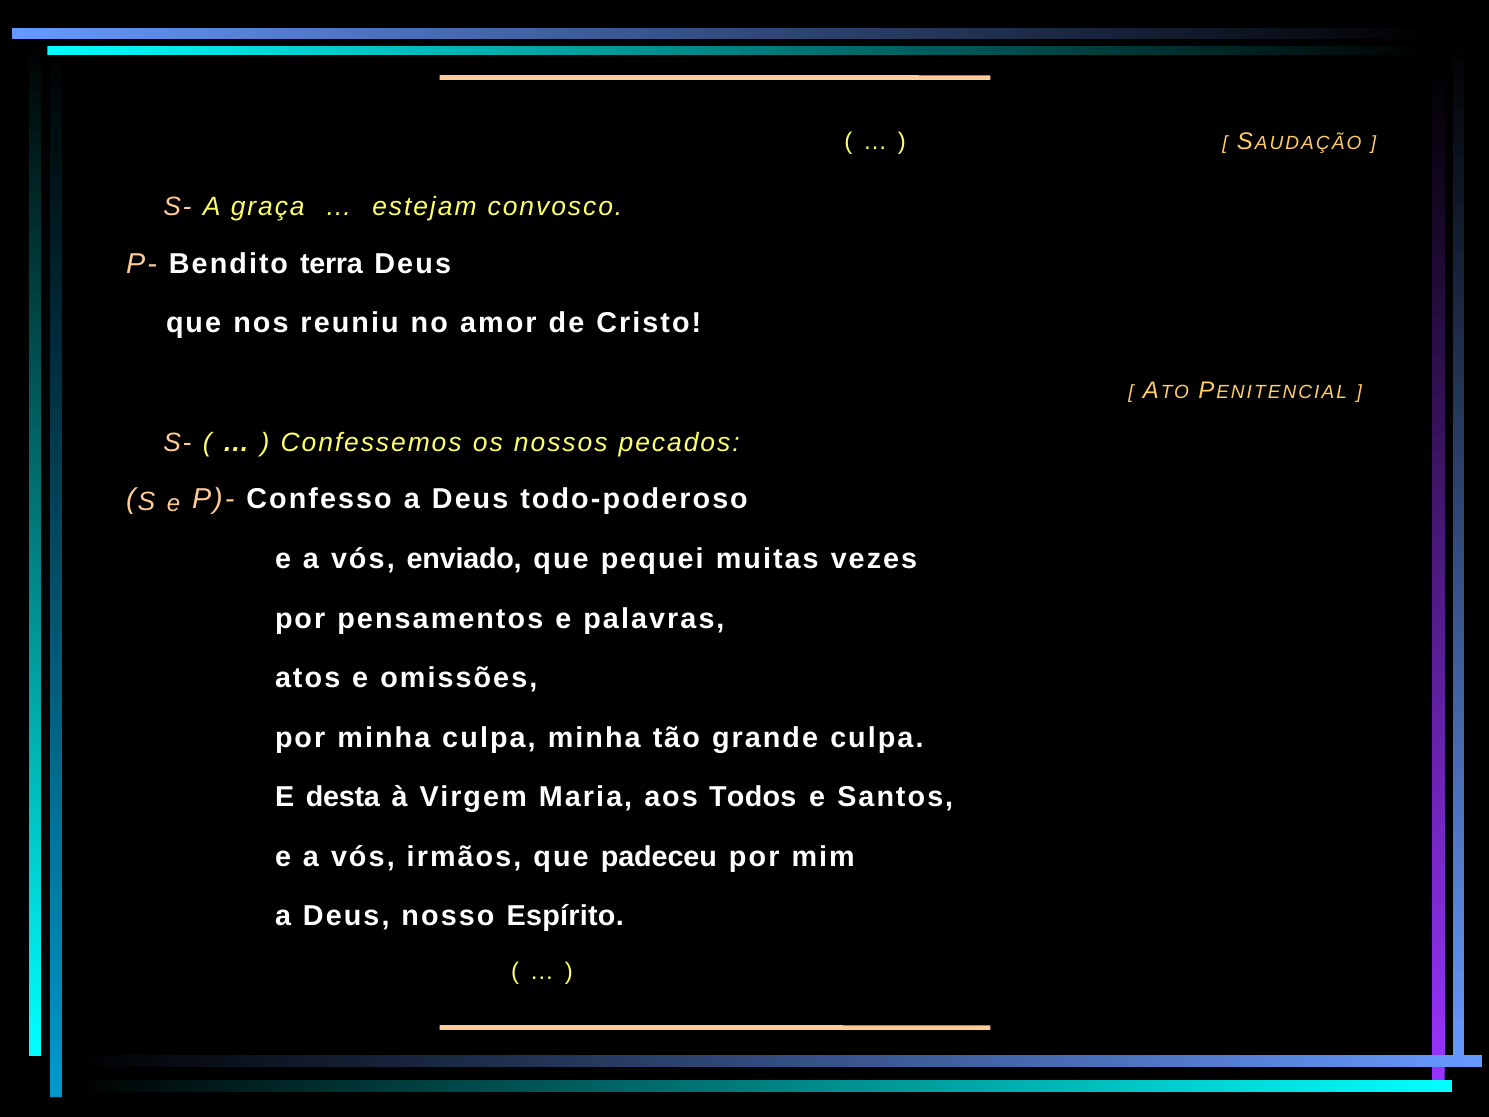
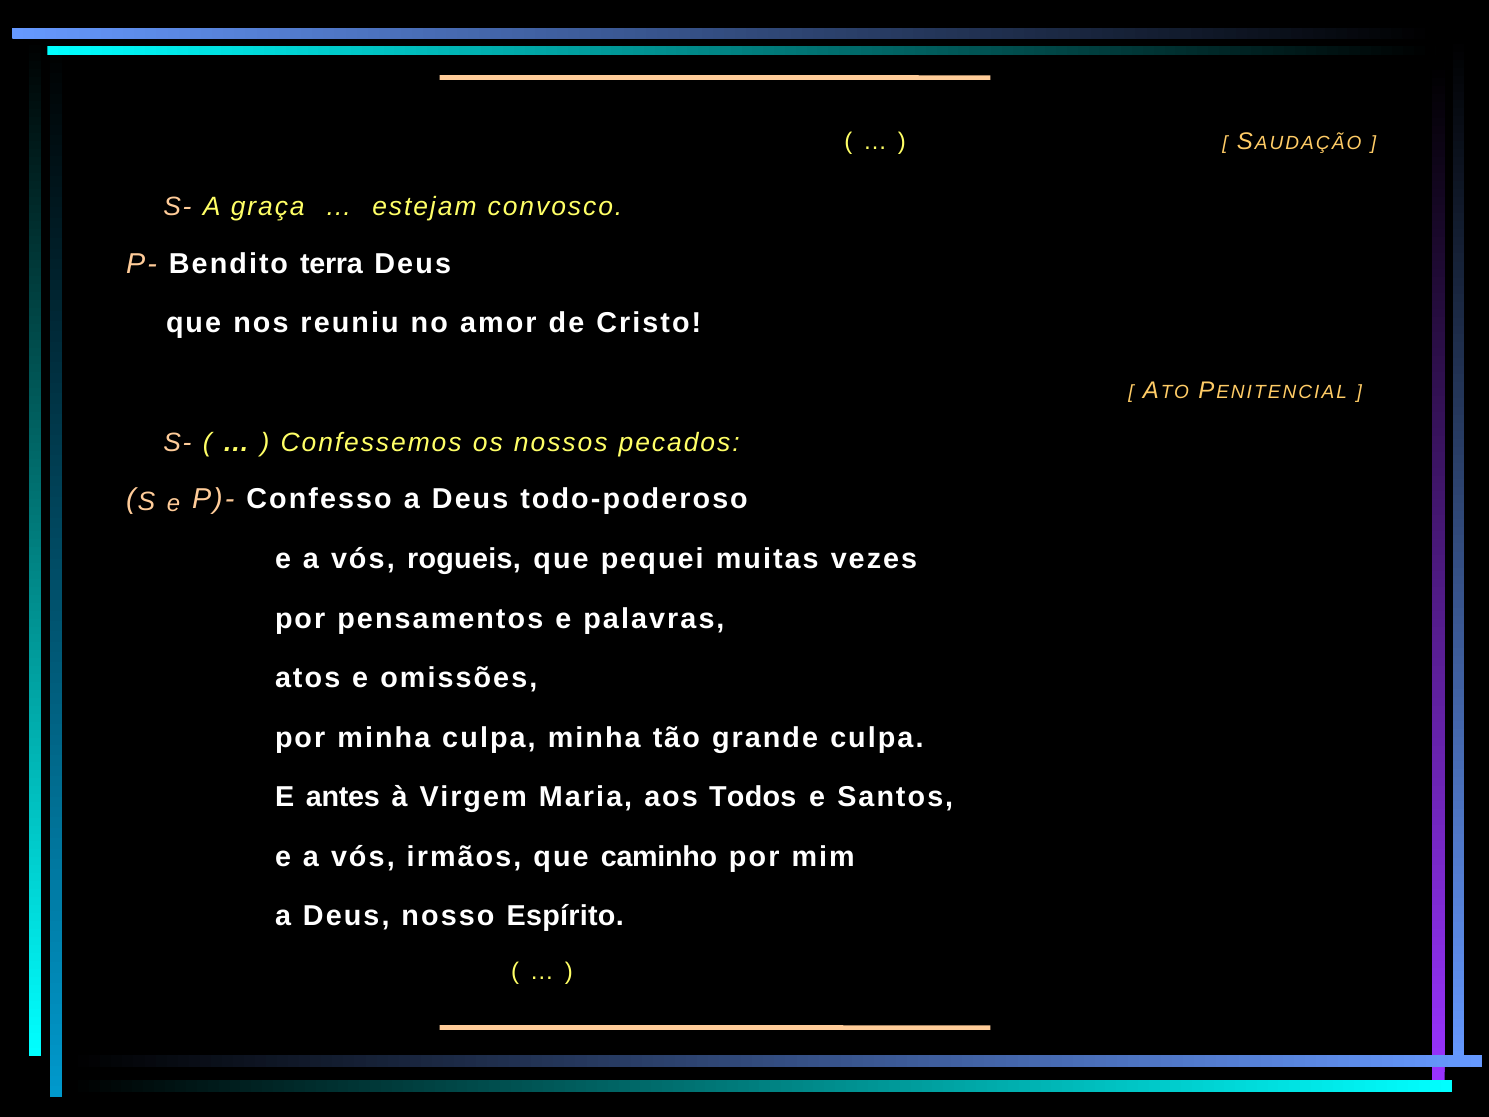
enviado: enviado -> rogueis (464, 559)
desta: desta -> antes (343, 797)
padeceu: padeceu -> caminho (659, 857)
